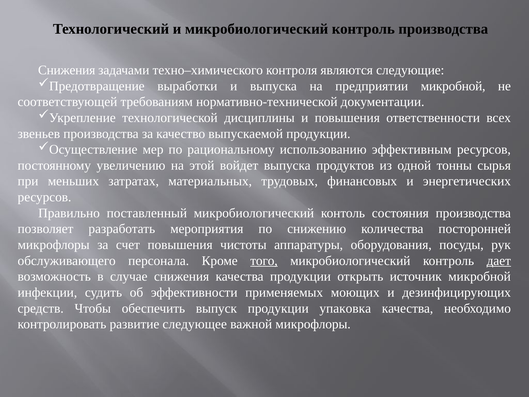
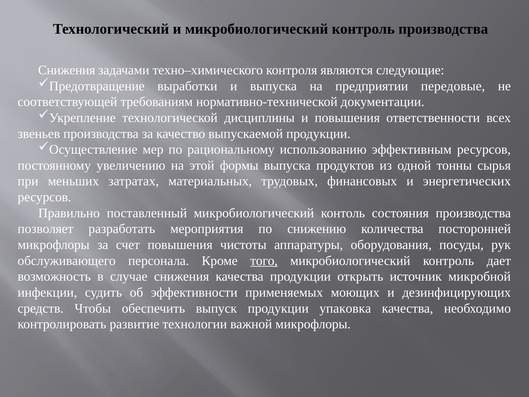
предприятии микробной: микробной -> передовые (453, 86)
войдет: войдет -> формы (239, 165)
дает underline: present -> none (499, 261)
следующее: следующее -> технологии (195, 324)
